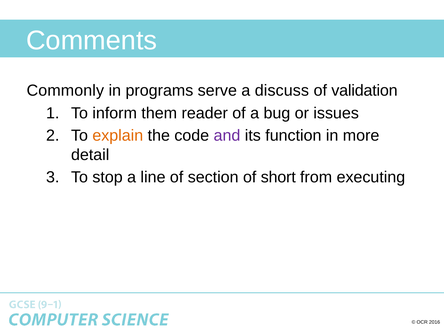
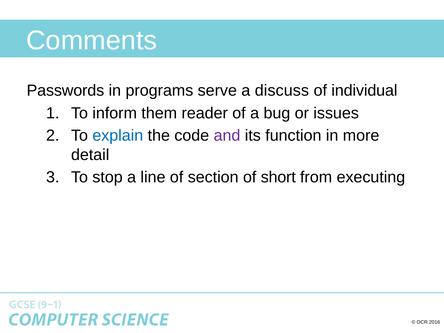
Commonly: Commonly -> Passwords (65, 91)
validation: validation -> individual (364, 91)
explain colour: orange -> blue (118, 136)
